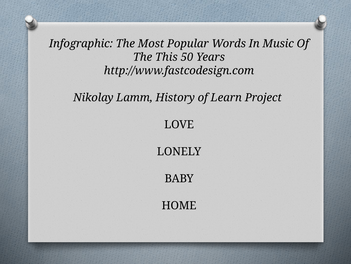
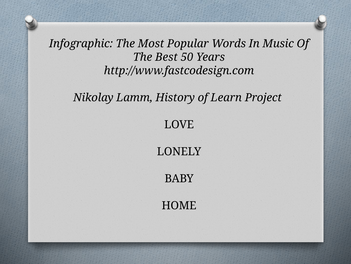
This: This -> Best (166, 57)
